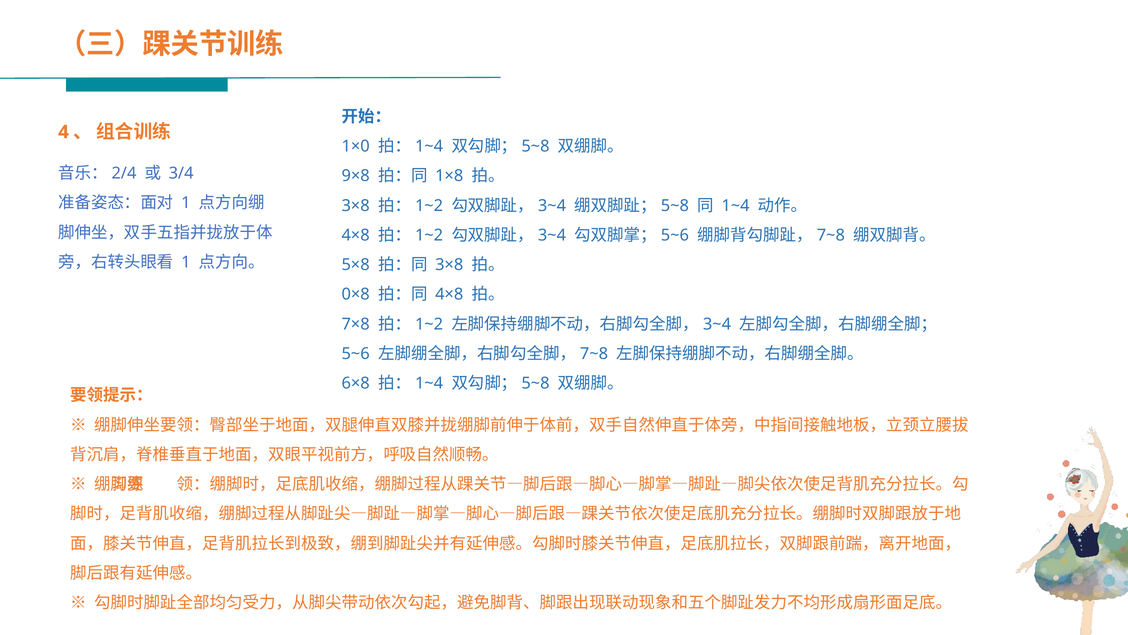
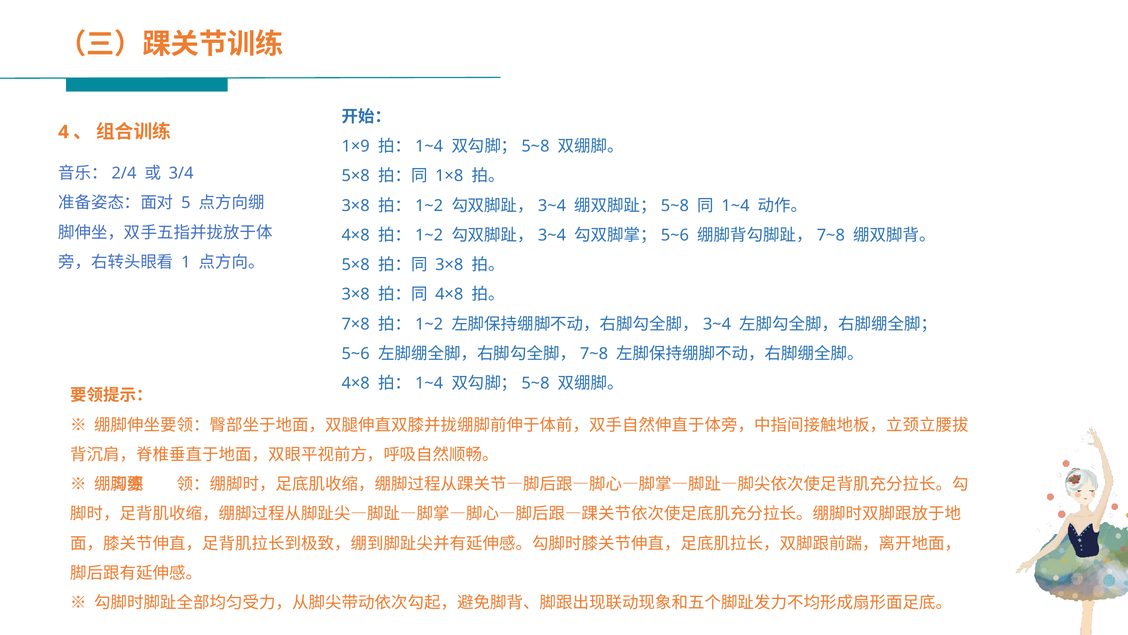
1×0: 1×0 -> 1×9 (356, 146)
9×8: 9×8 -> 5×8 (356, 176)
1: 1 -> 5 (186, 203)
0×8: 0×8 -> 3×8 (356, 294)
6×8: 6×8 -> 4×8 (356, 383)
